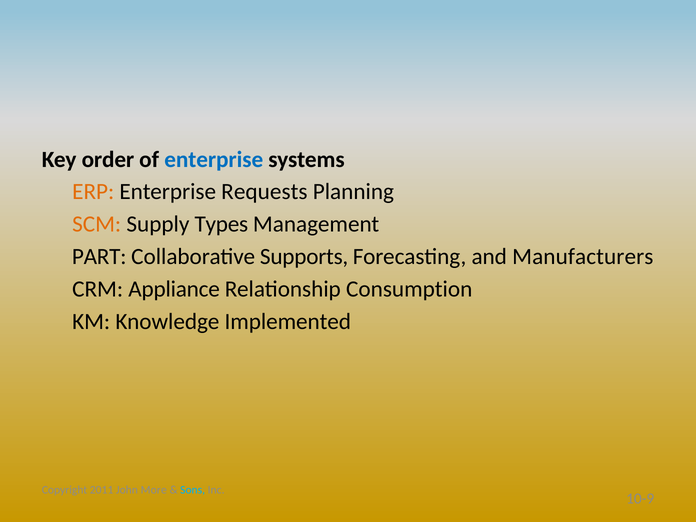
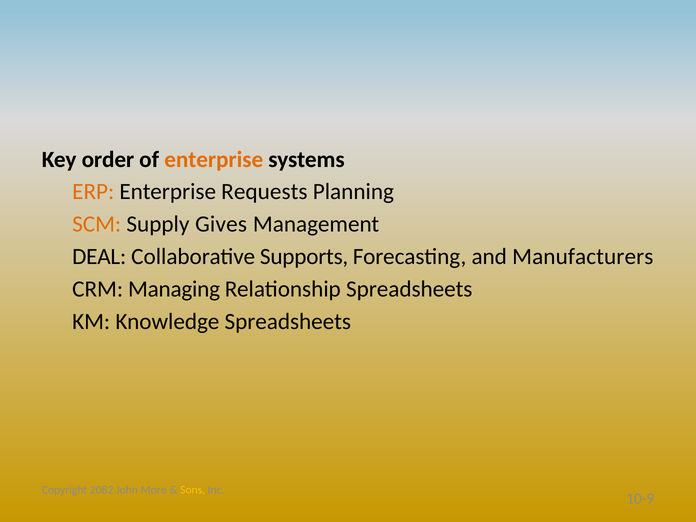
enterprise colour: blue -> orange (214, 159)
Types: Types -> Gives (221, 224)
PART: PART -> DEAL (99, 257)
Appliance: Appliance -> Managing (174, 289)
Relationship Consumption: Consumption -> Spreadsheets (409, 289)
Knowledge Implemented: Implemented -> Spreadsheets (288, 322)
2011: 2011 -> 2082 (102, 490)
Sons colour: light blue -> yellow (193, 490)
